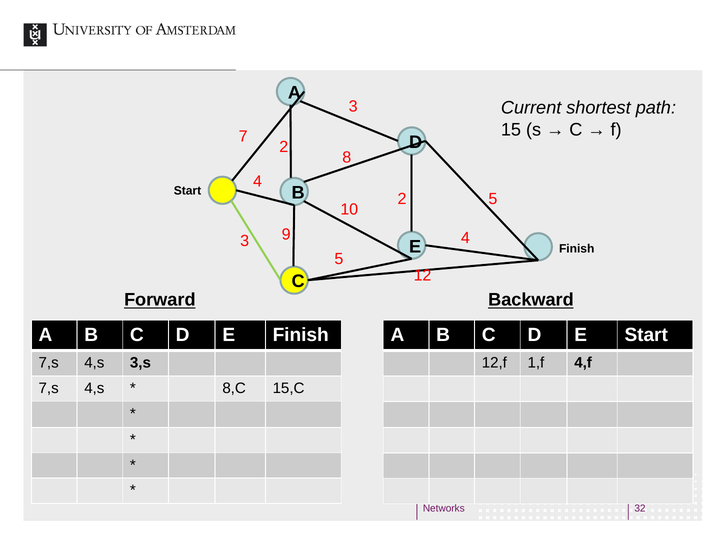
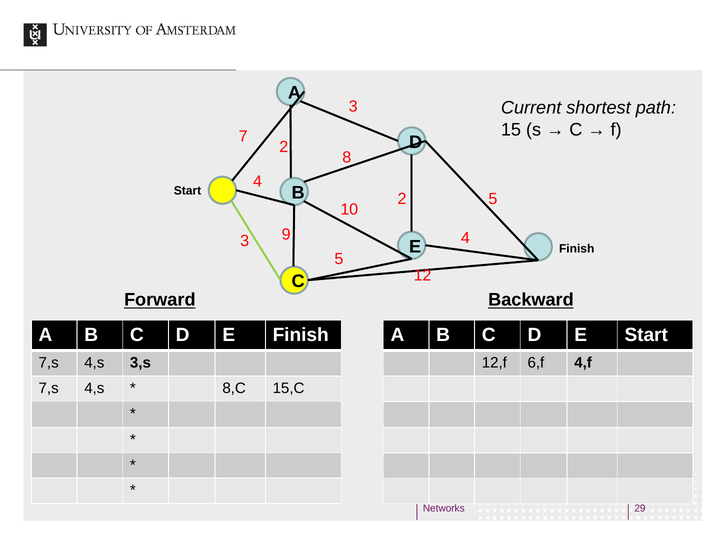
1,f: 1,f -> 6,f (536, 363)
32: 32 -> 29 (640, 508)
